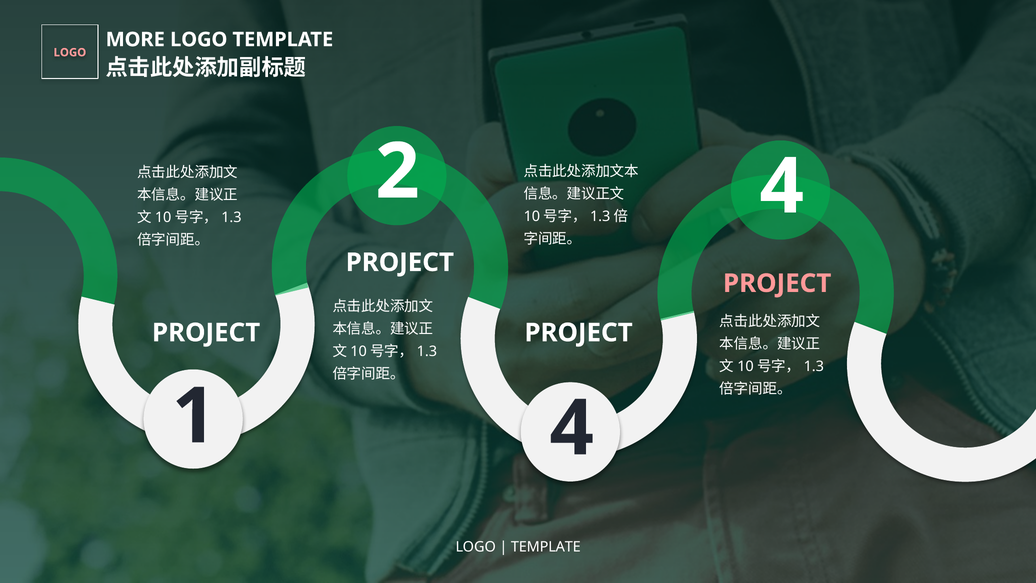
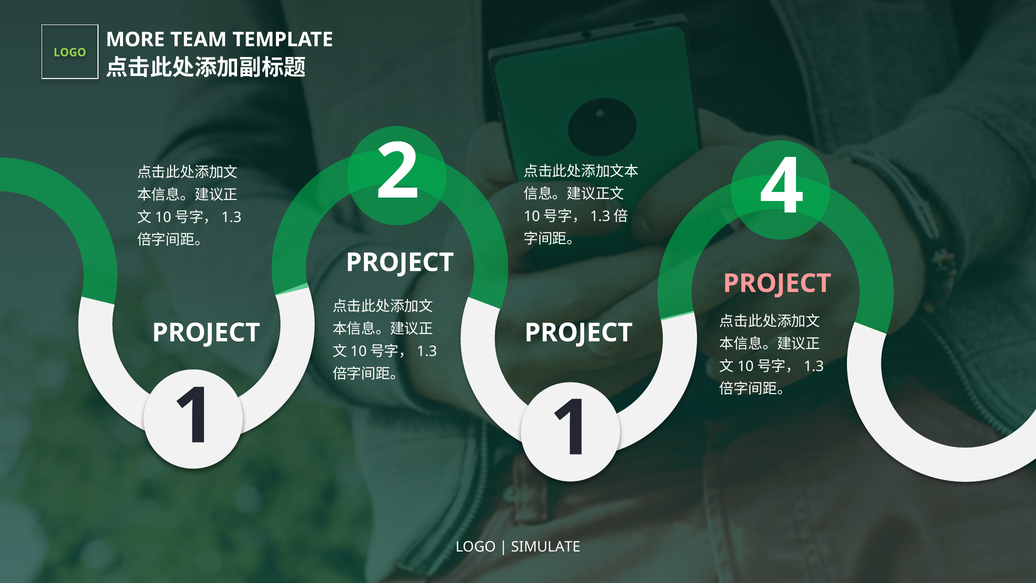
MORE LOGO: LOGO -> TEAM (199, 40)
LOGO colour: pink -> light green (70, 52)
1 4: 4 -> 1 (572, 429)
TEMPLATE: TEMPLATE -> SIMULATE (546, 547)
